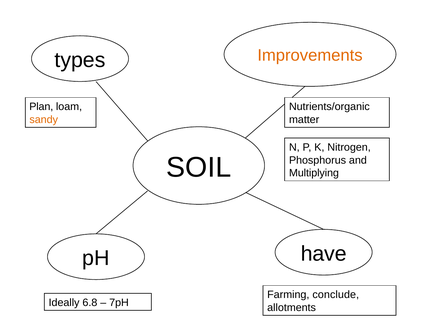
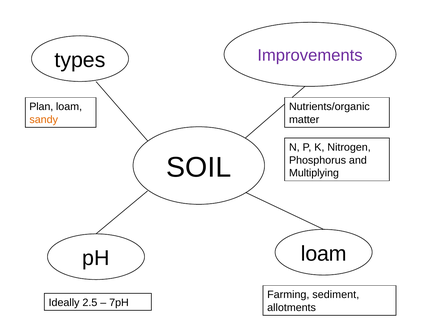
Improvements colour: orange -> purple (310, 55)
pH have: have -> loam (324, 254)
conclude: conclude -> sediment (336, 295)
6.8: 6.8 -> 2.5 (90, 303)
